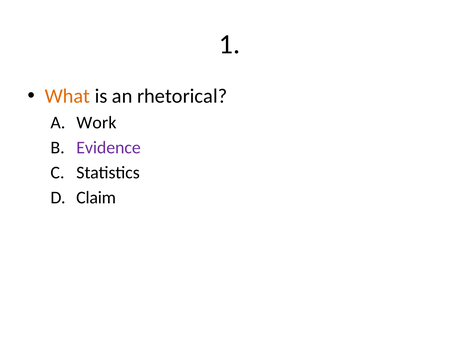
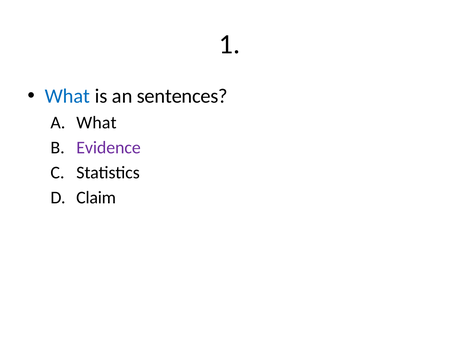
What colour: orange -> blue (67, 96)
rhetorical: rhetorical -> sentences (182, 96)
Work: Work -> What (96, 123)
